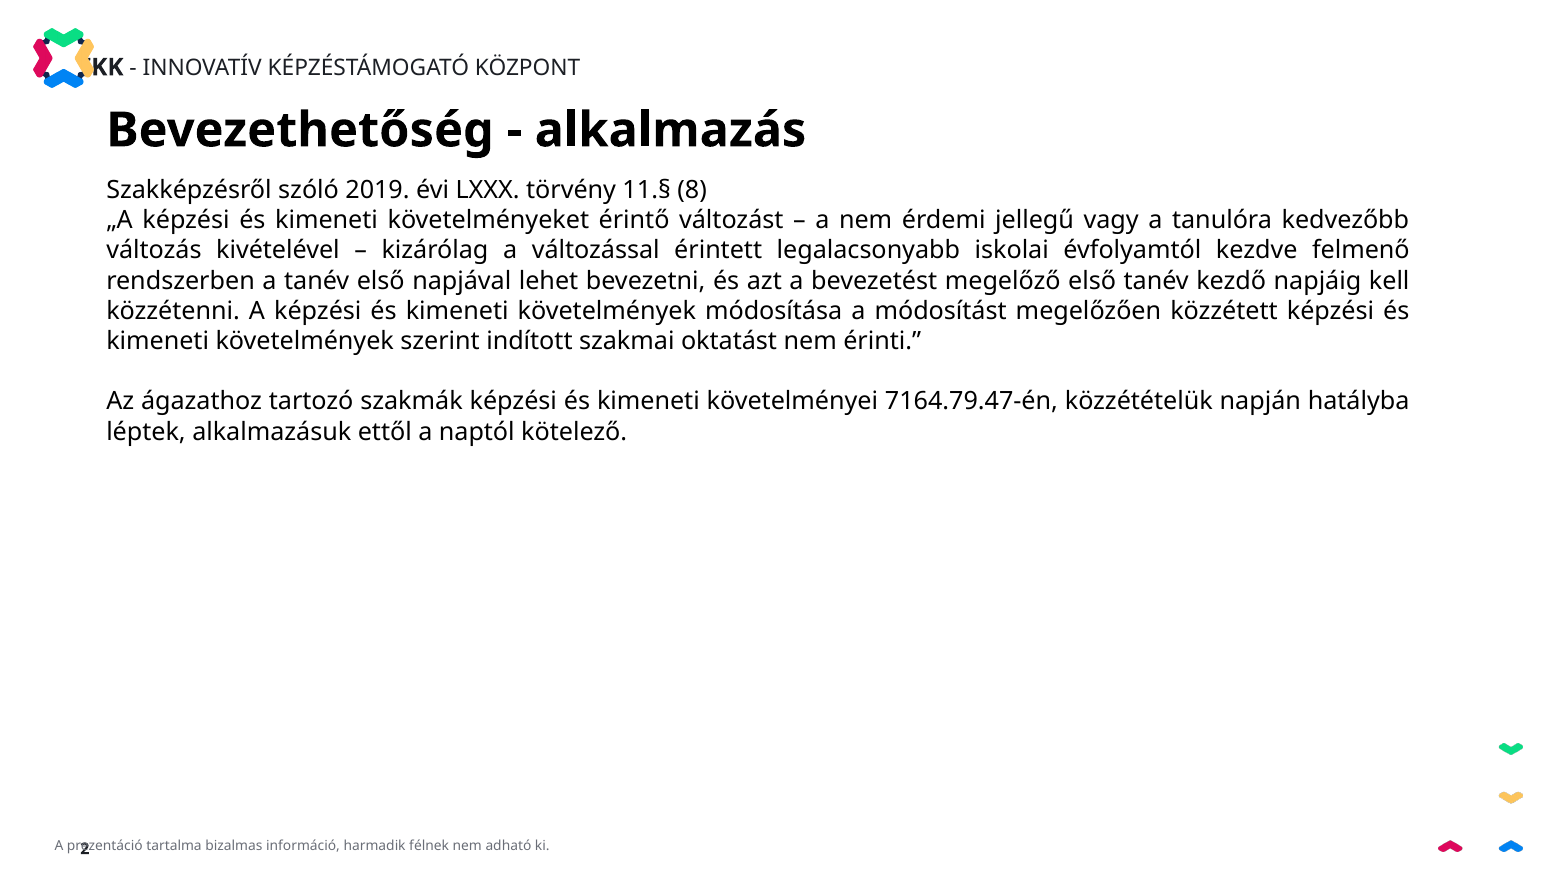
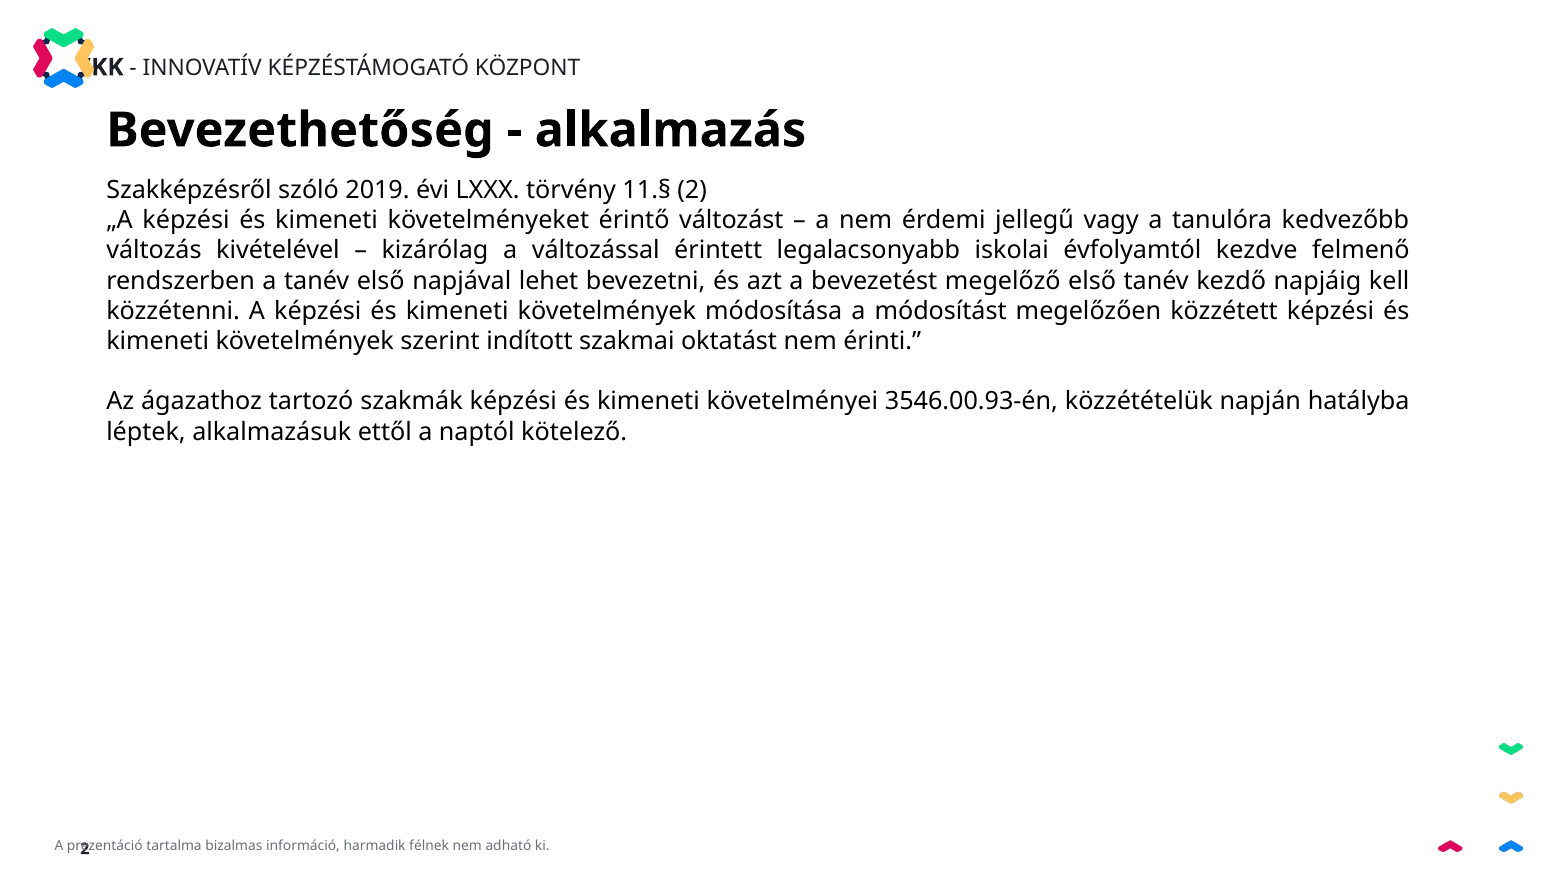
11.§ 8: 8 -> 2 (692, 190)
7164.79.47-én: 7164.79.47-én -> 3546.00.93-én (971, 401)
